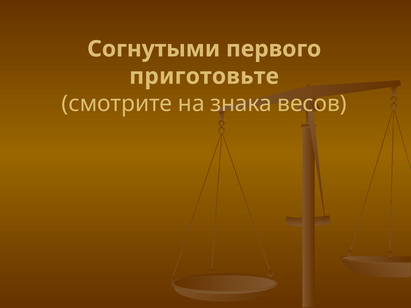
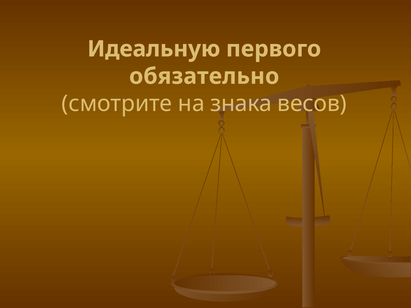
Согнутыми: Согнутыми -> Идеальную (154, 49)
приготовьте: приготовьте -> обязательно (204, 76)
